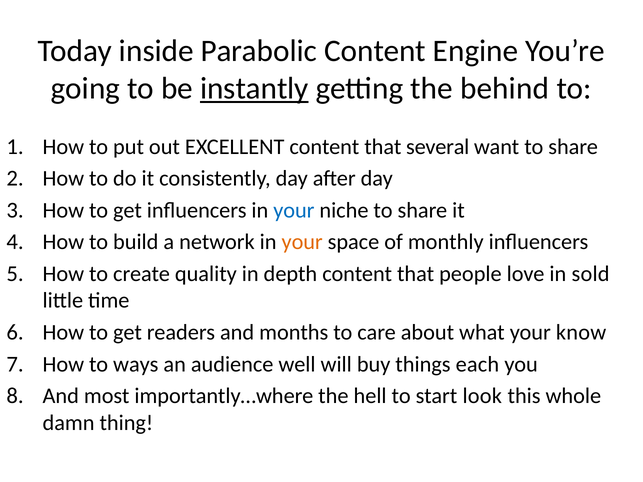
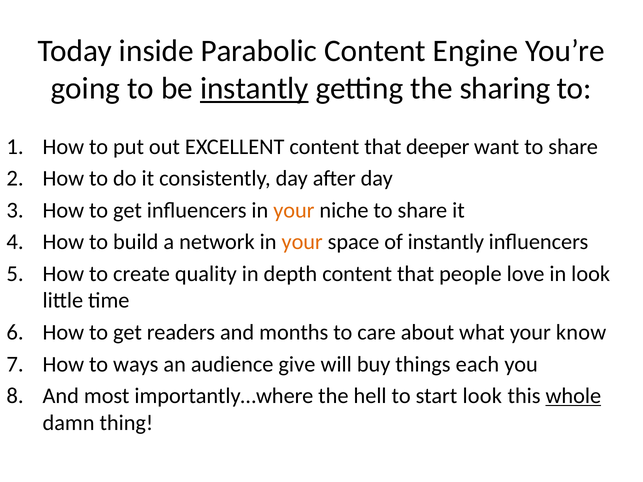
behind: behind -> sharing (505, 88)
several: several -> deeper (438, 147)
your colour: blue -> orange (294, 210)
of monthly: monthly -> instantly (446, 242)
in sold: sold -> look (591, 274)
well: well -> give (297, 364)
whole underline: none -> present (573, 396)
